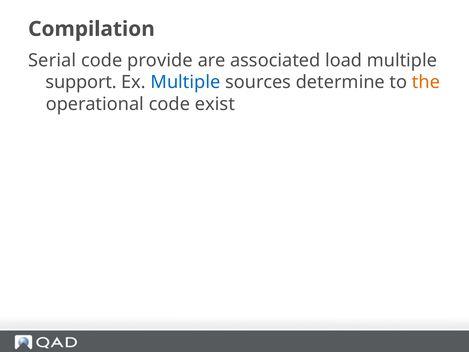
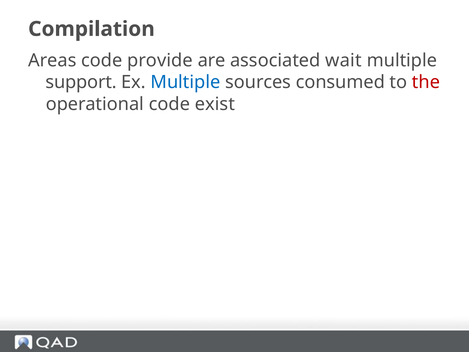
Serial: Serial -> Areas (52, 60)
load: load -> wait (343, 60)
determine: determine -> consumed (340, 82)
the colour: orange -> red (426, 82)
